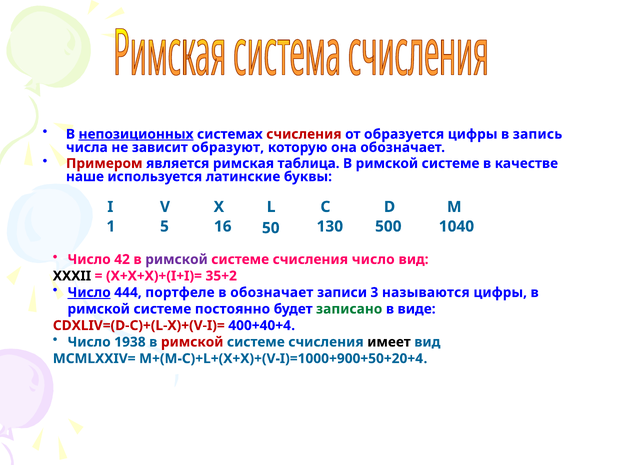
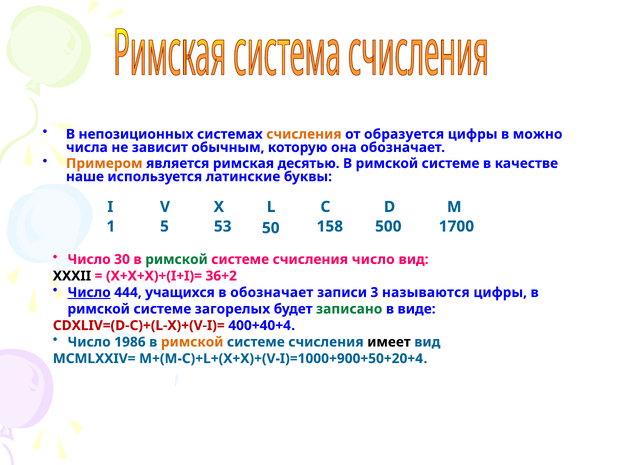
непозиционных underline: present -> none (136, 134)
счисления colour: red -> orange (304, 134)
запись: запись -> можно (538, 134)
образуют: образуют -> обычным (228, 147)
Примером colour: red -> orange (104, 163)
таблица: таблица -> десятью (309, 163)
16: 16 -> 53 (223, 226)
130: 130 -> 158 (330, 226)
1040: 1040 -> 1700 (456, 226)
42: 42 -> 30 (122, 259)
римской colour: purple -> green (177, 259)
35+2: 35+2 -> 36+2 (221, 276)
портфеле: портфеле -> учащихся (180, 292)
постоянно: постоянно -> загорелых (232, 308)
1938: 1938 -> 1986 (130, 341)
римской colour: red -> orange (192, 341)
